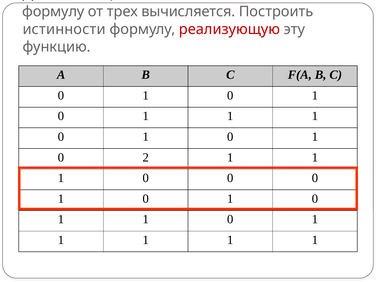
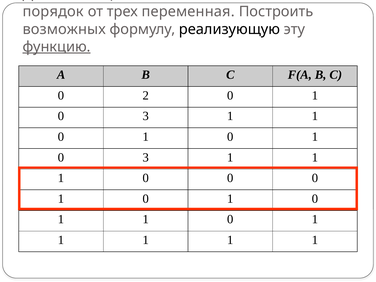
формулу: формулу -> порядок (53, 12)
вычисляется: вычисляется -> переменная (188, 12)
истинности: истинности -> возможных (64, 29)
реализующую colour: red -> black (229, 29)
функцию underline: none -> present (57, 47)
1: 1 -> 2 (146, 95)
1: 1 -> 3 (146, 116)
2: 2 -> 3 (146, 157)
